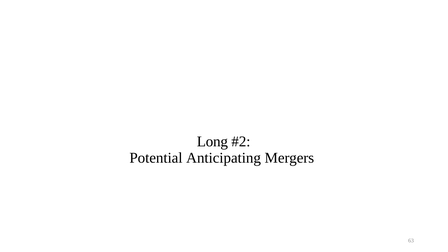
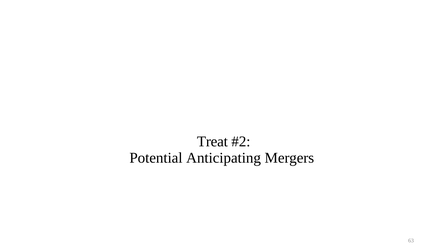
Long: Long -> Treat (212, 142)
